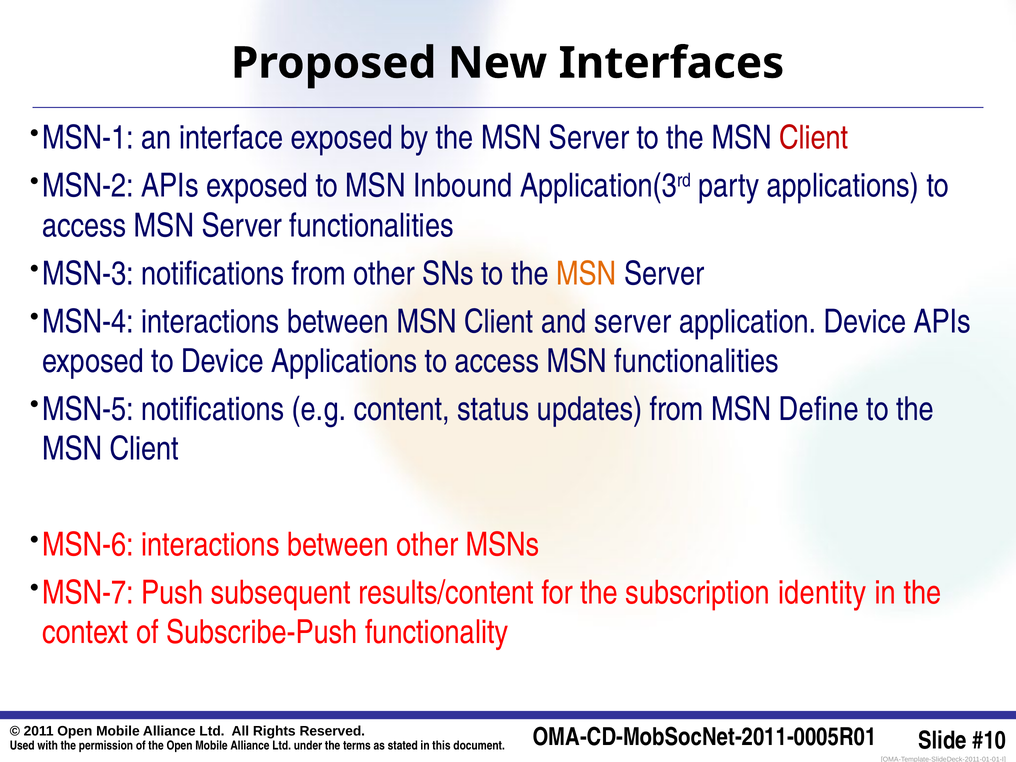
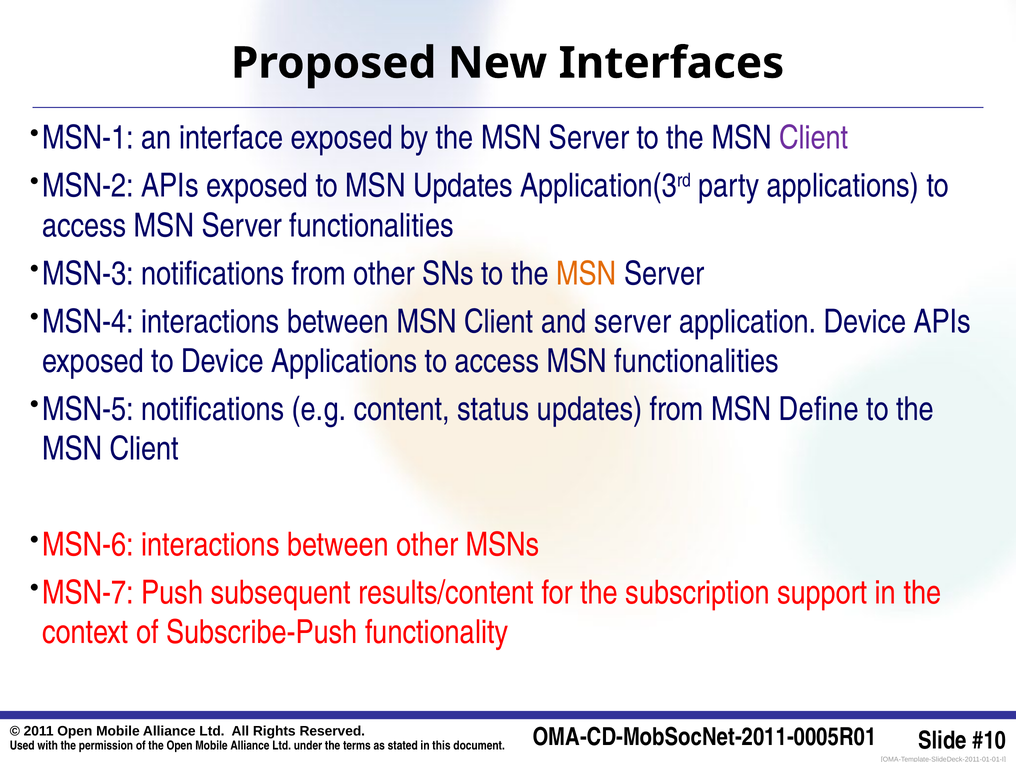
Client colour: red -> purple (814, 138)
MSN Inbound: Inbound -> Updates (463, 186)
identity: identity -> support (822, 593)
